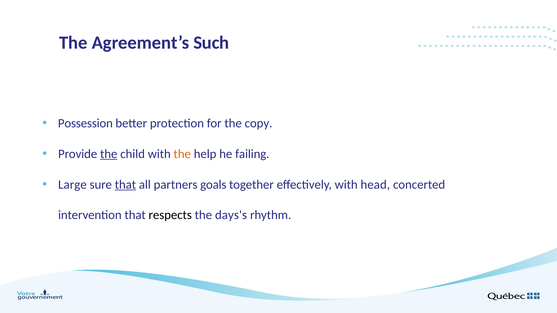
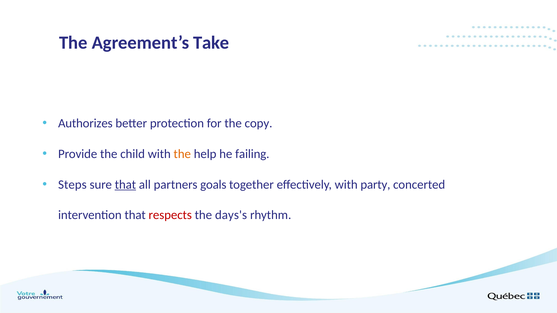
Such: Such -> Take (211, 43)
Possession: Possession -> Authorizes (85, 124)
the underline: present -> none (109, 154)
Large: Large -> Steps (72, 185)
head: head -> party (375, 185)
respects colour: black -> red (170, 215)
